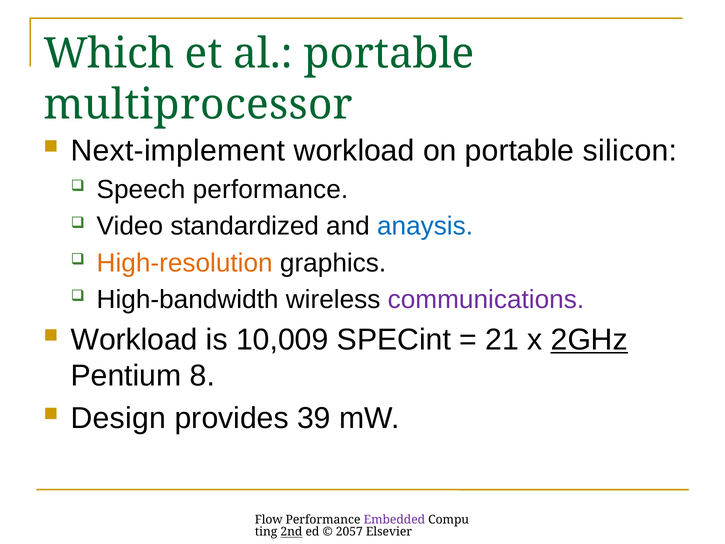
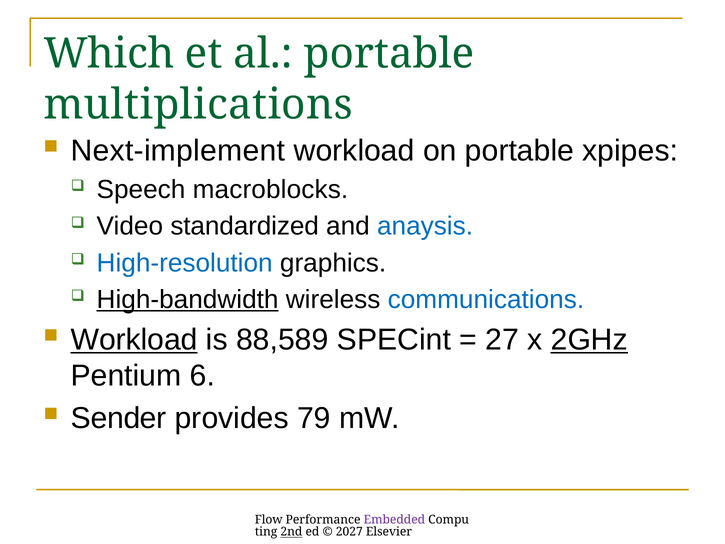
multiprocessor: multiprocessor -> multiplications (198, 105)
silicon: silicon -> xpipes (630, 151)
Speech performance: performance -> macroblocks (270, 190)
High-resolution colour: orange -> blue (185, 263)
High-bandwidth underline: none -> present (188, 299)
communications colour: purple -> blue (486, 299)
Workload underline: none -> present (134, 340)
10,009: 10,009 -> 88,589 (282, 340)
21: 21 -> 27 (502, 340)
8: 8 -> 6 (202, 376)
Design: Design -> Sender (119, 418)
39: 39 -> 79 (314, 418)
2057: 2057 -> 2027 (349, 532)
